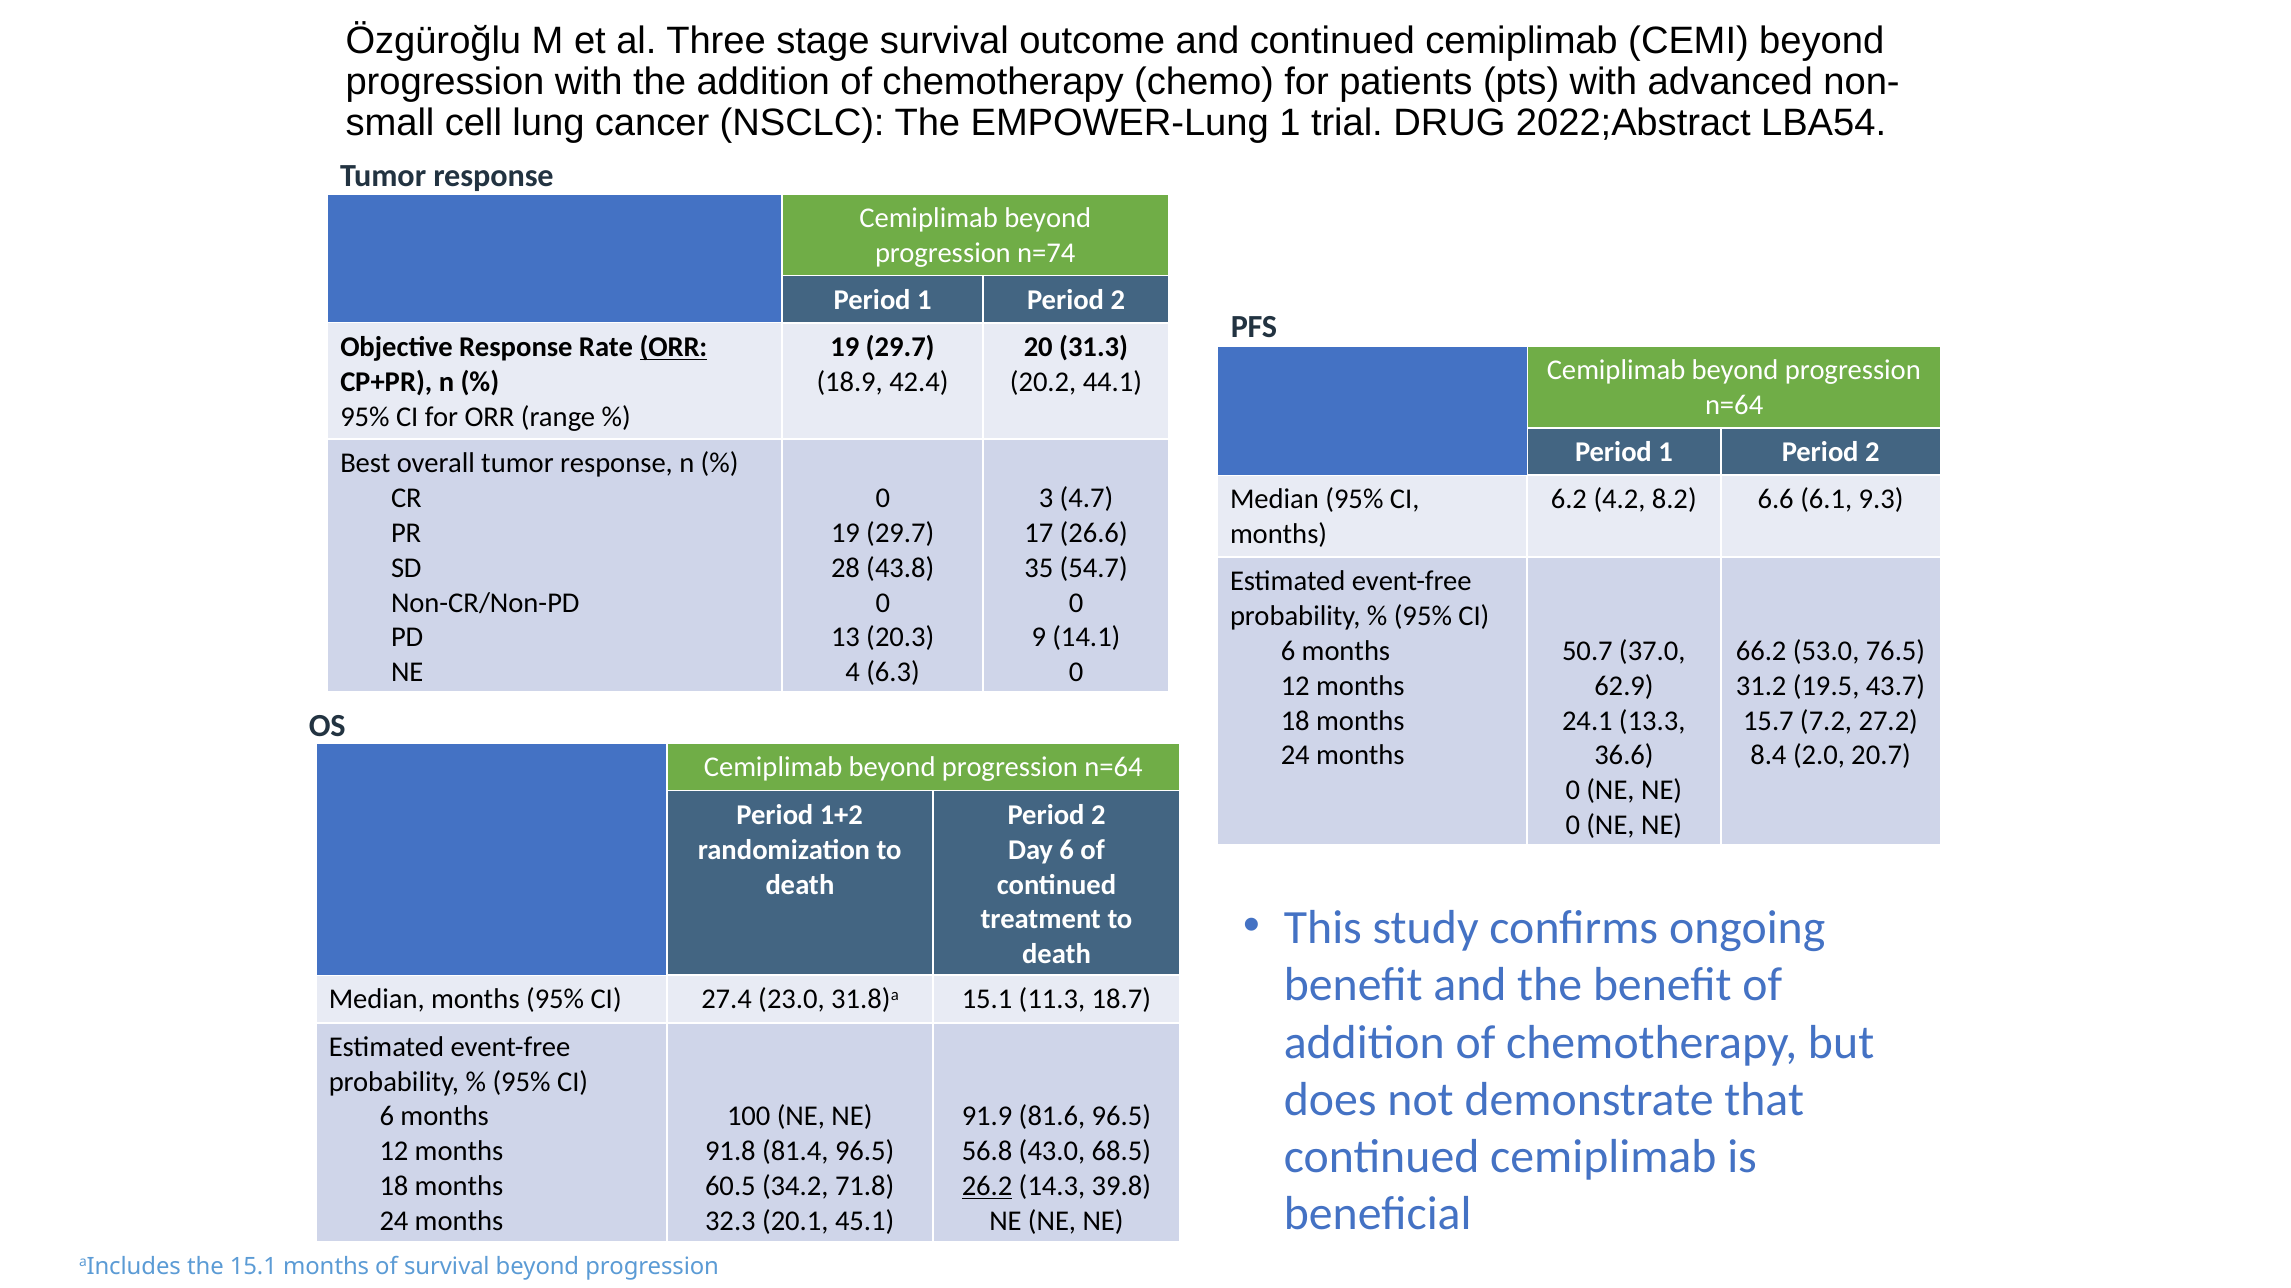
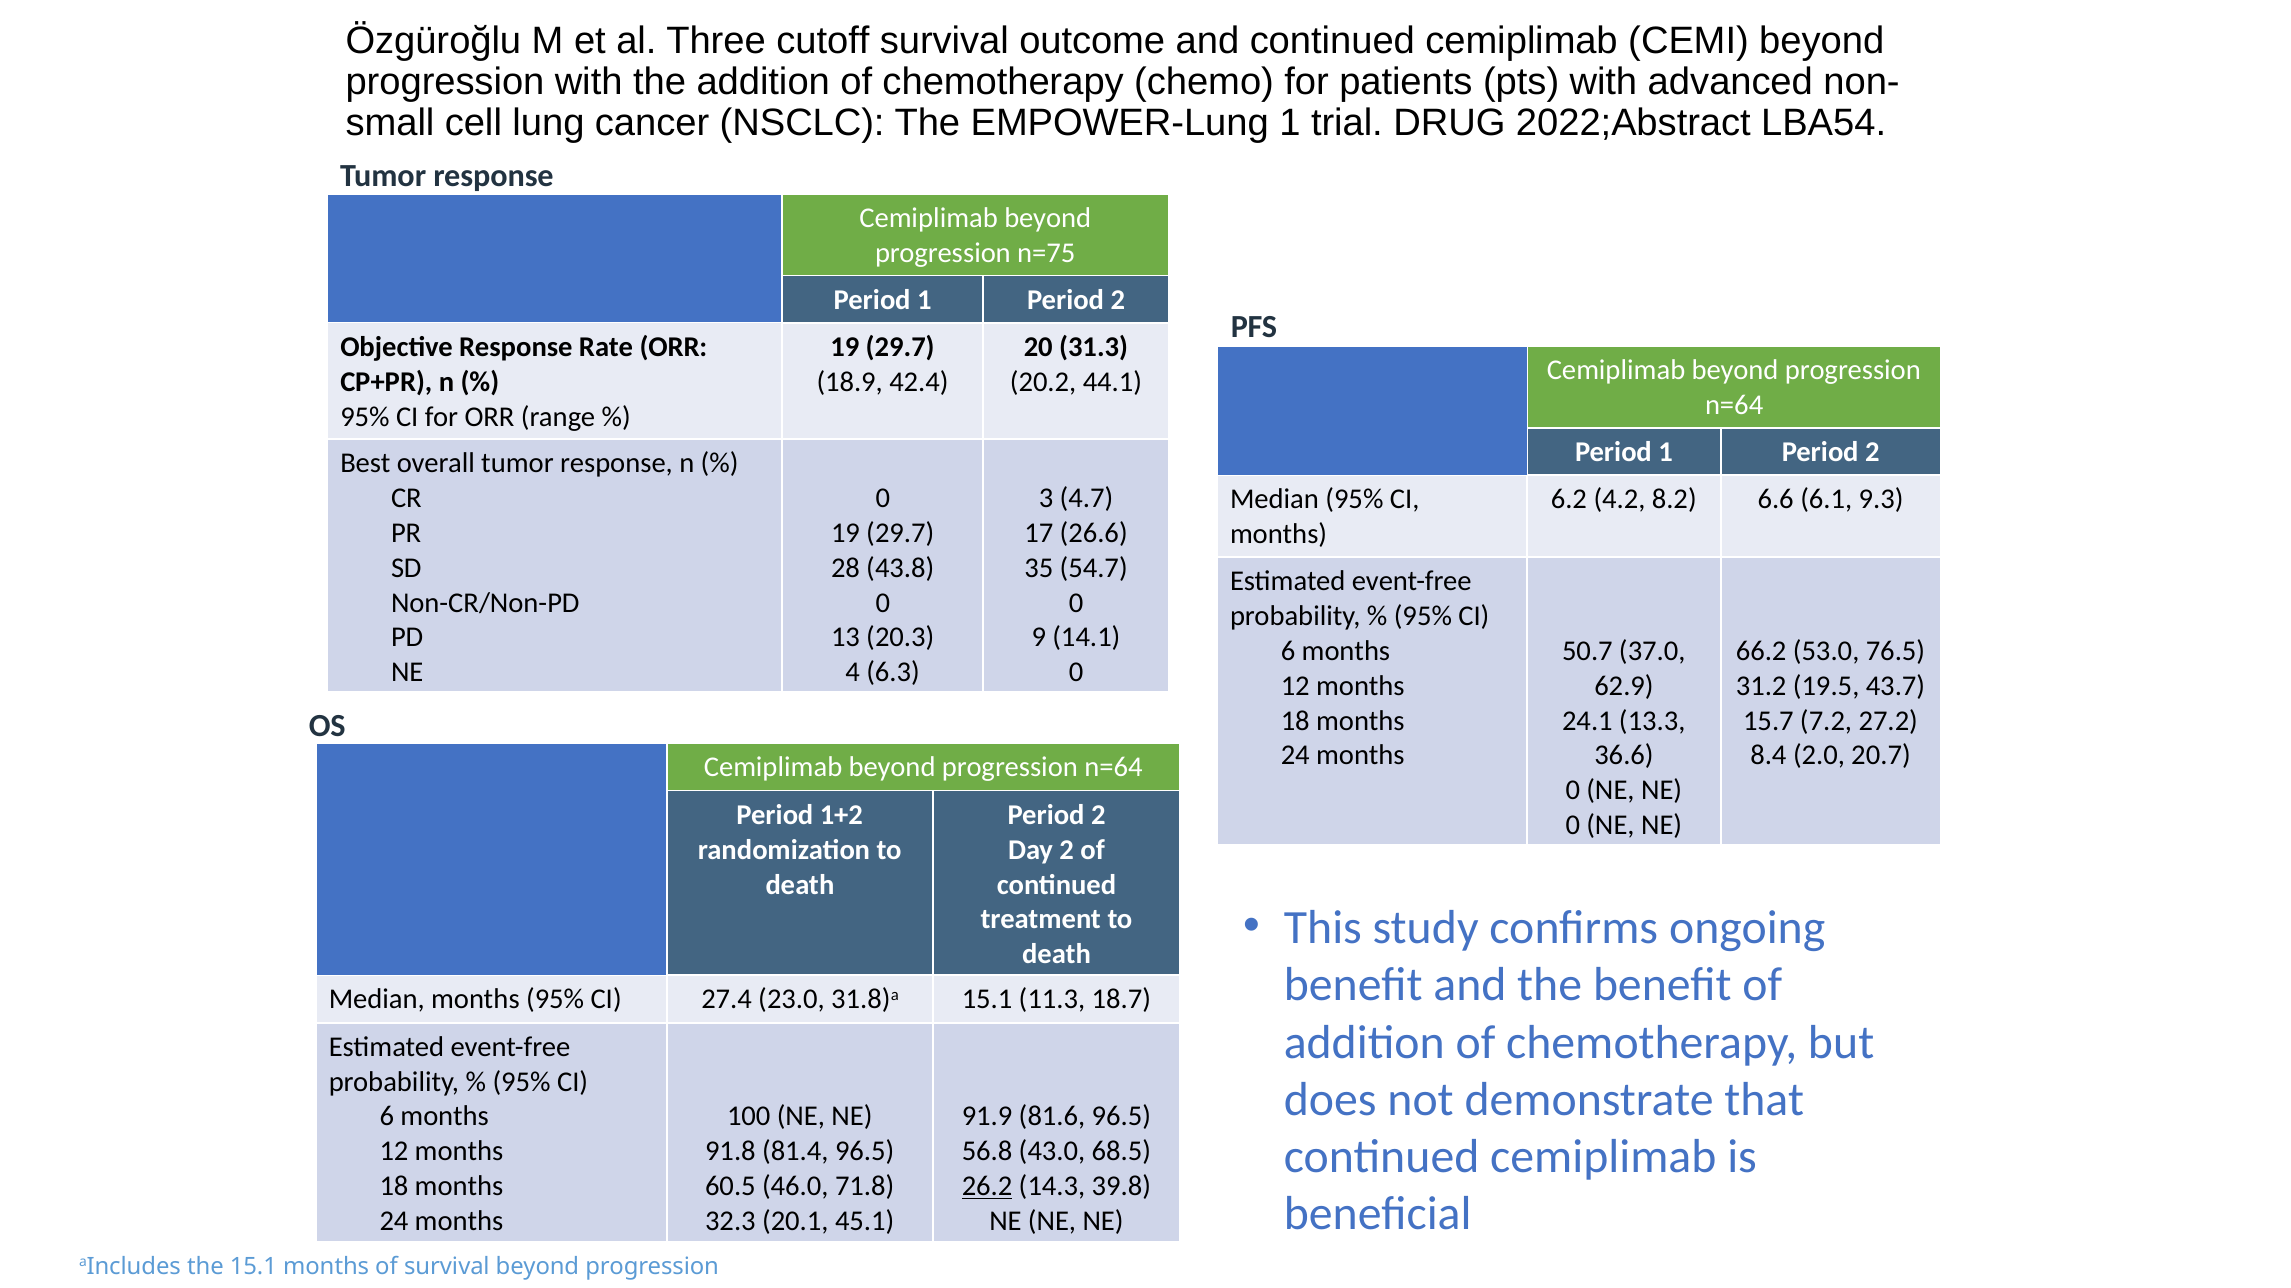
stage: stage -> cutoff (823, 40)
n=74: n=74 -> n=75 (1046, 253)
ORR underline: present -> none (673, 347)
Day 6: 6 -> 2 (1067, 850)
34.2: 34.2 -> 46.0 (795, 1187)
